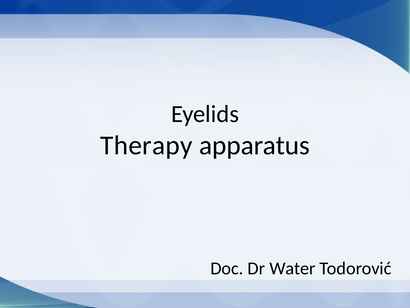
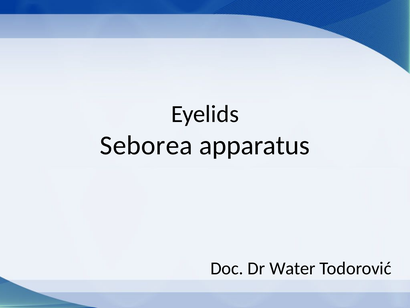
Therapy: Therapy -> Seborea (146, 145)
